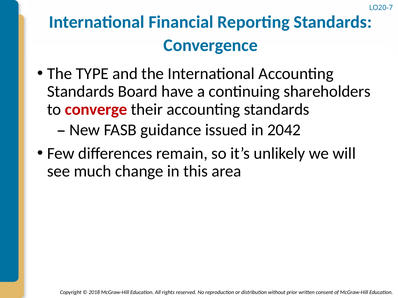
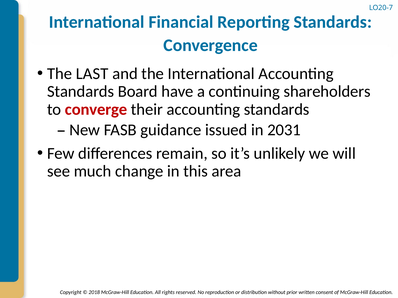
TYPE: TYPE -> LAST (92, 74)
2042: 2042 -> 2031 (284, 130)
